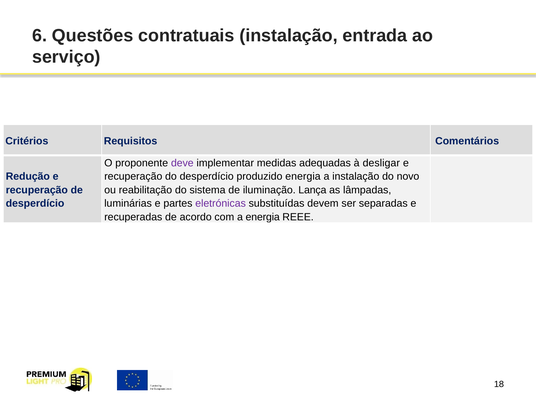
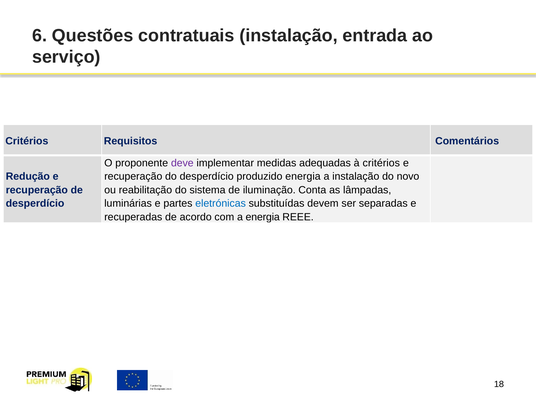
à desligar: desligar -> critérios (381, 163)
Lança: Lança -> Conta (312, 190)
eletrónicas colour: purple -> blue (221, 203)
